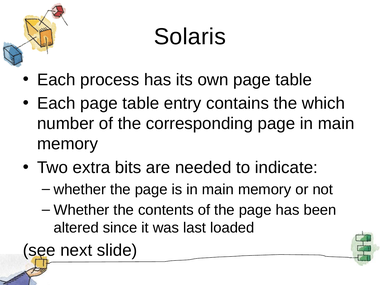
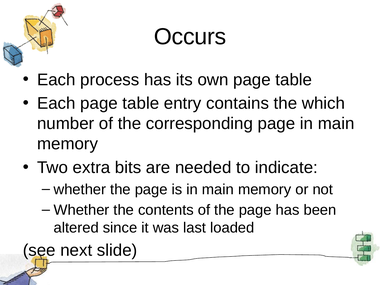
Solaris: Solaris -> Occurs (190, 37)
